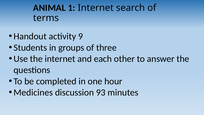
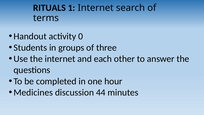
ANIMAL: ANIMAL -> RITUALS (49, 8)
9: 9 -> 0 (81, 36)
93: 93 -> 44 (101, 92)
